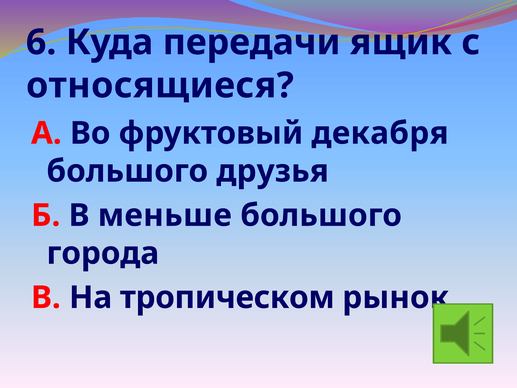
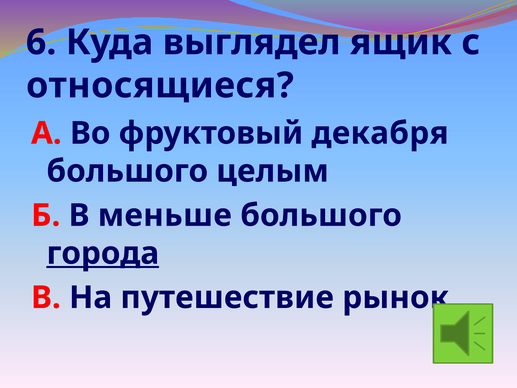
передачи: передачи -> выглядел (252, 42)
друзья: друзья -> целым (273, 171)
города underline: none -> present (103, 253)
тропическом: тропическом -> путешествие (227, 297)
